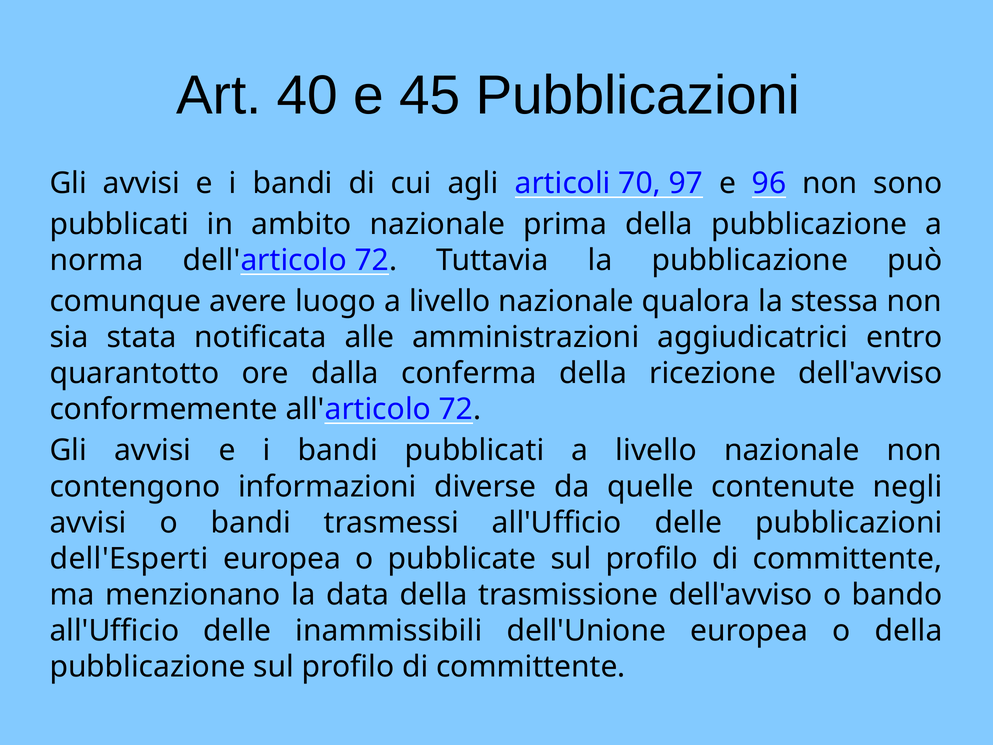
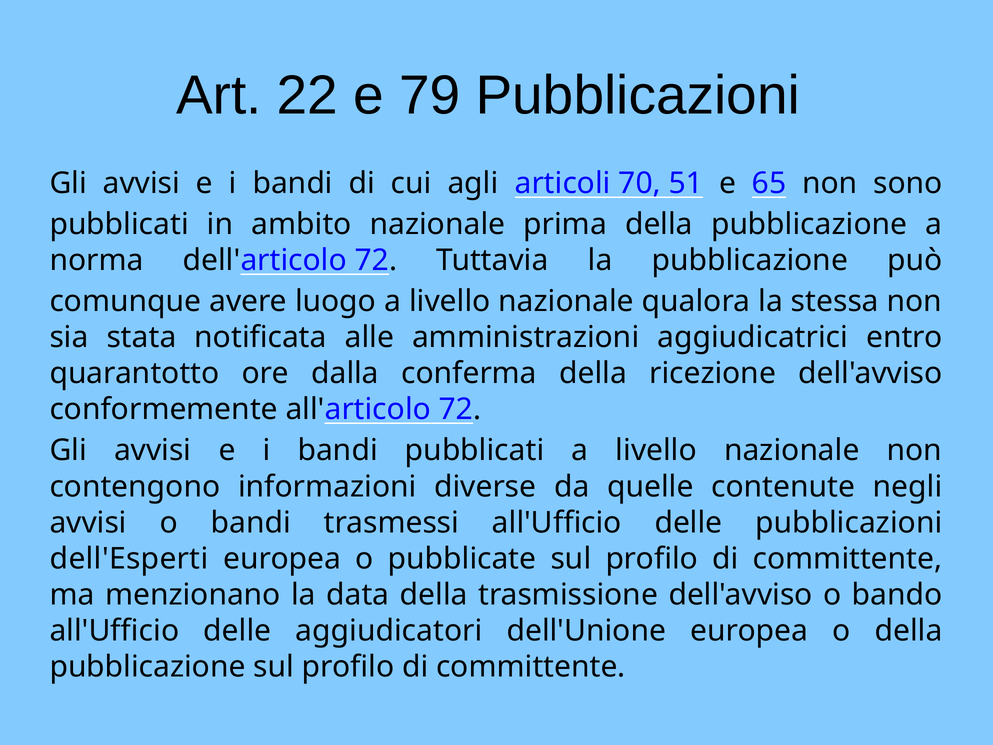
40: 40 -> 22 (307, 96)
45: 45 -> 79 (430, 96)
97: 97 -> 51 (686, 183)
96: 96 -> 65 (769, 183)
inammissibili: inammissibili -> aggiudicatori (389, 630)
